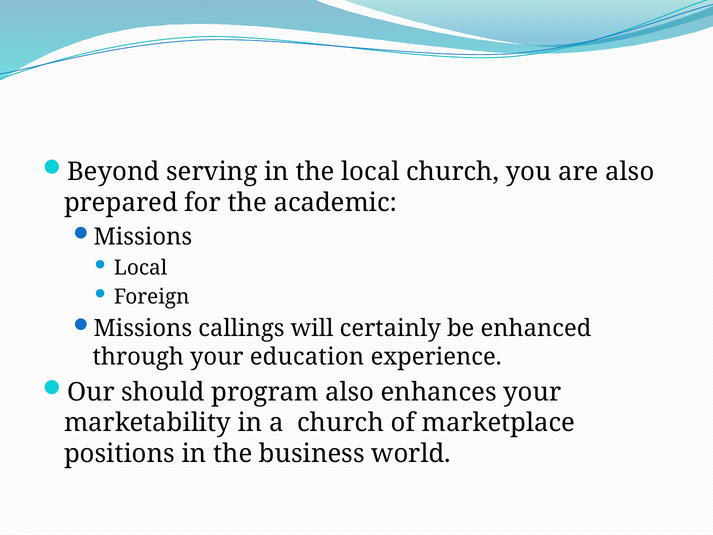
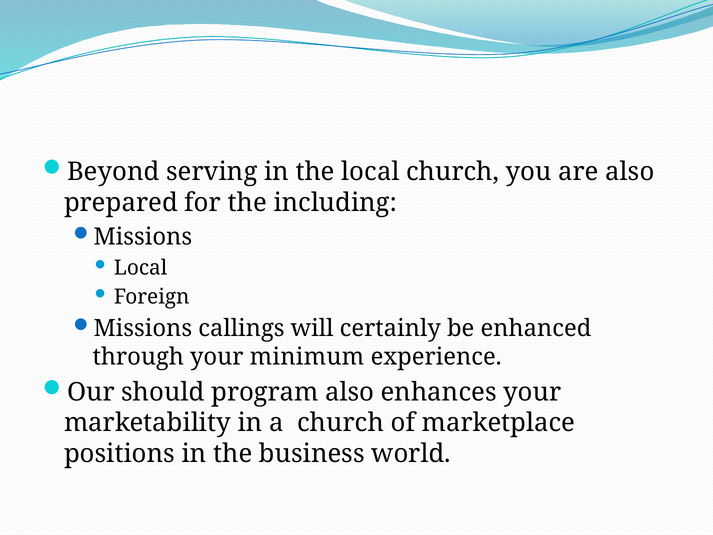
academic: academic -> including (335, 203)
education: education -> minimum (307, 357)
